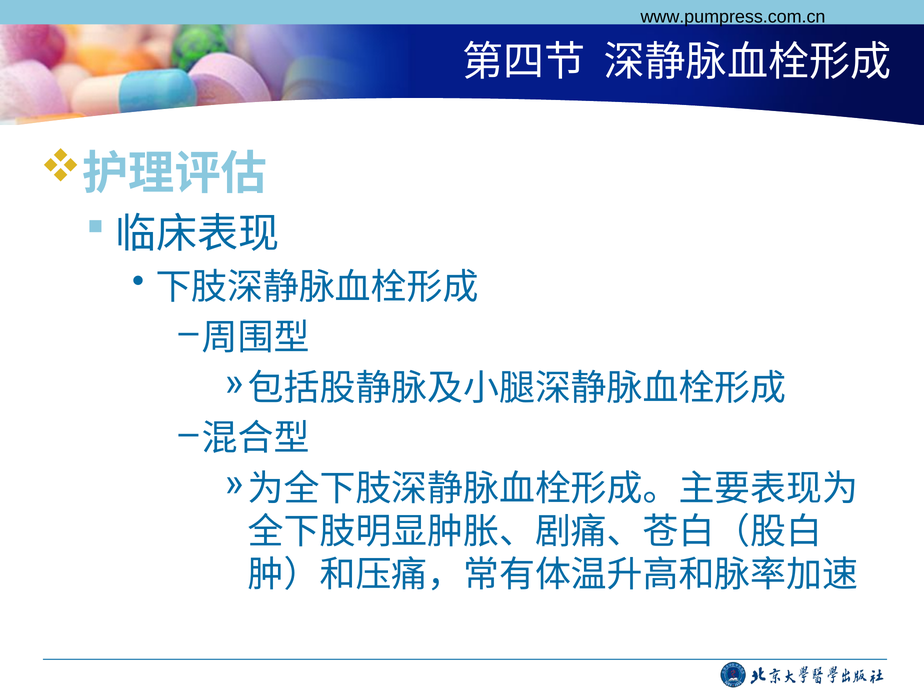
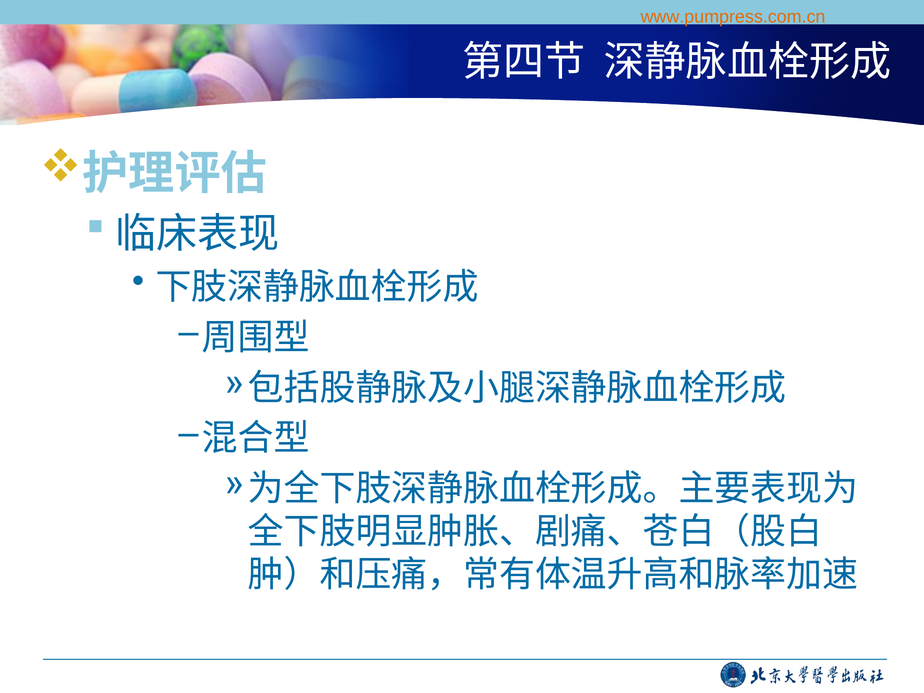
www.pumpress.com.cn colour: black -> orange (733, 17)
